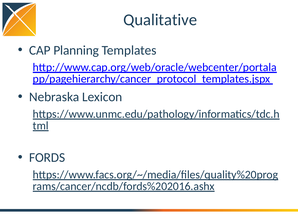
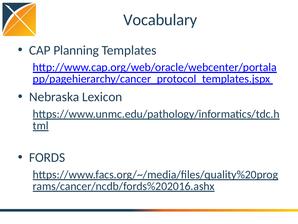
Qualitative: Qualitative -> Vocabulary (160, 20)
